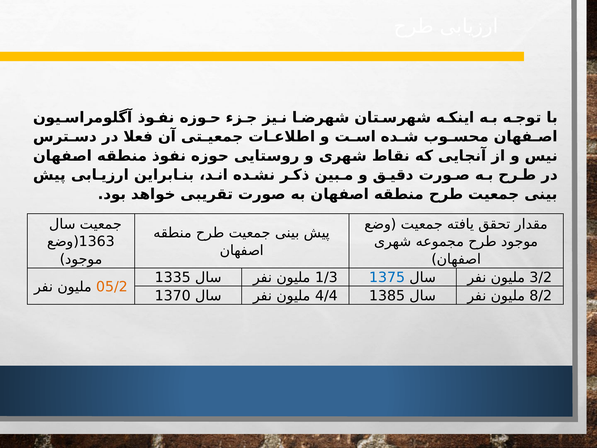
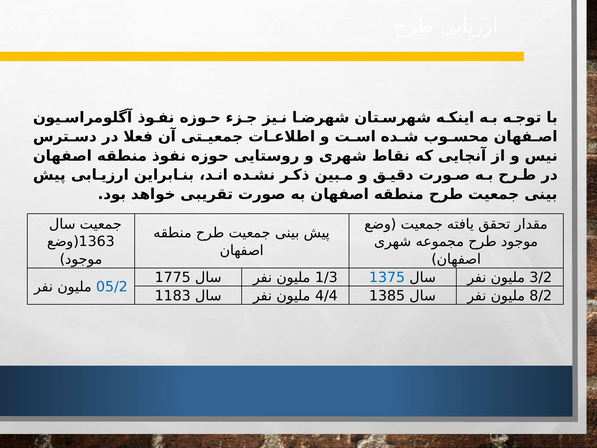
1335: 1335 -> 1775 (173, 277)
05/2 colour: orange -> blue (112, 287)
1370: 1370 -> 1183 (173, 296)
